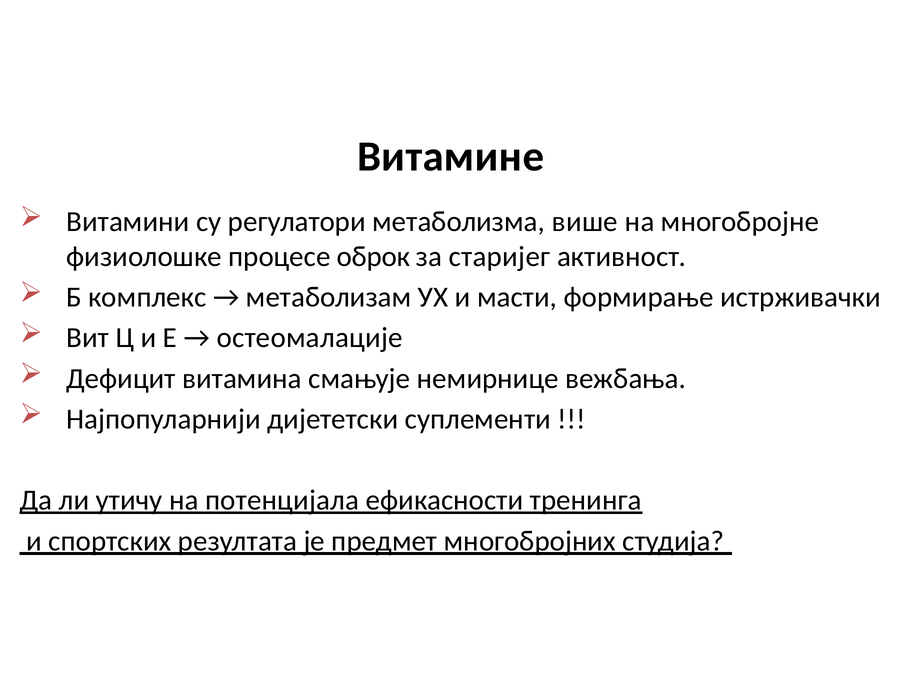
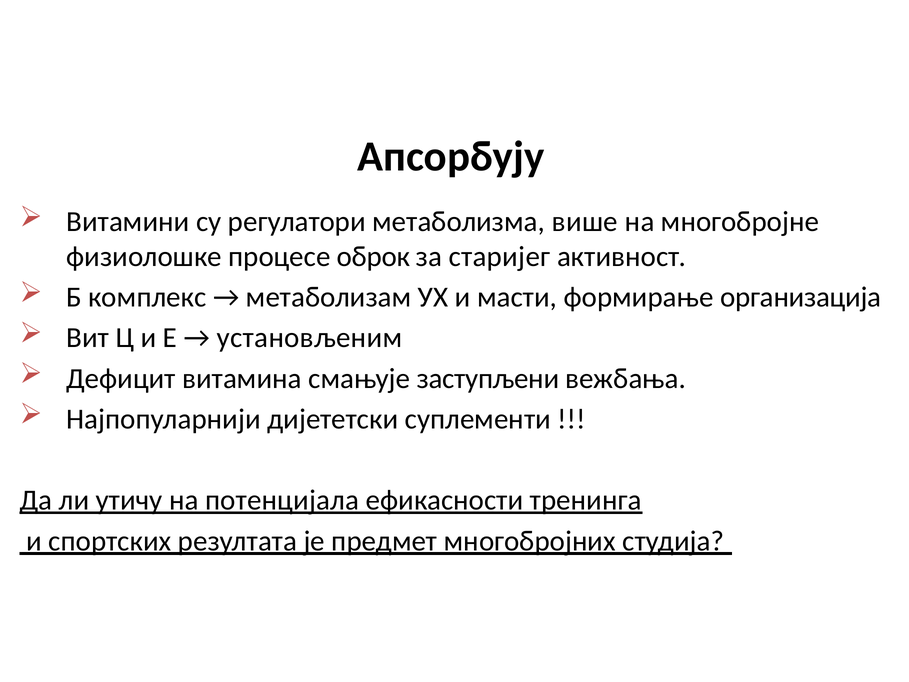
Витамине: Витамине -> Апсорбују (451, 157)
истрживачки: истрживачки -> организација (801, 297)
остеомалације: остеомалације -> установљеним (310, 338)
немирнице: немирнице -> заступљени (488, 378)
